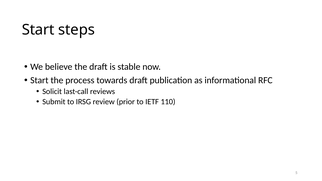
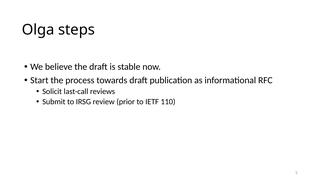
Start: Start -> Olga (38, 30)
